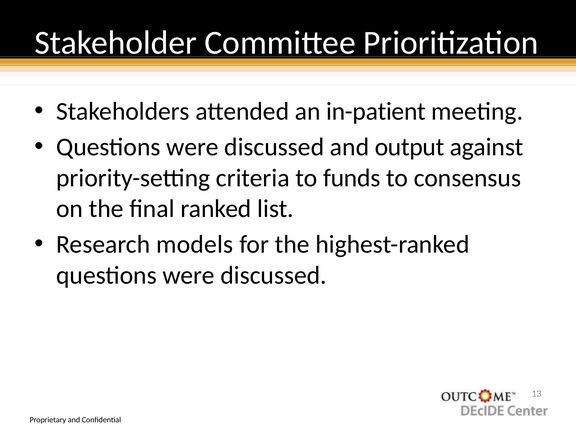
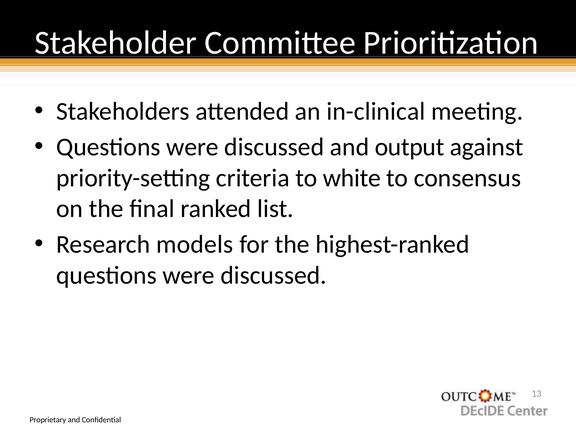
in-patient: in-patient -> in-clinical (376, 111)
funds: funds -> white (352, 178)
